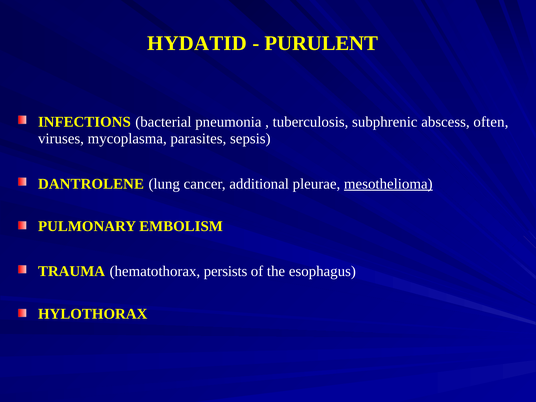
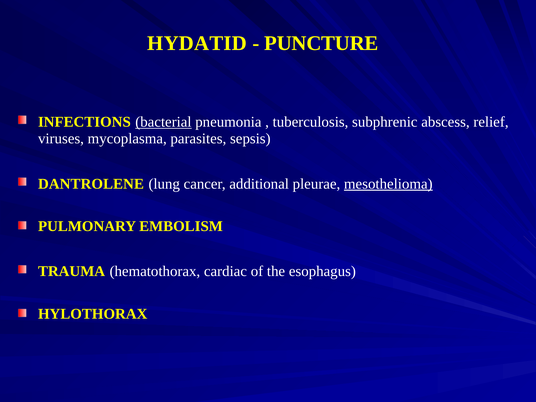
PURULENT: PURULENT -> PUNCTURE (321, 43)
bacterial underline: none -> present (163, 122)
often: often -> relief (491, 122)
persists: persists -> cardiac (225, 271)
